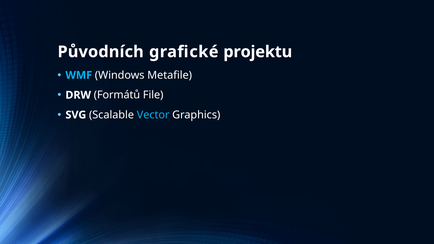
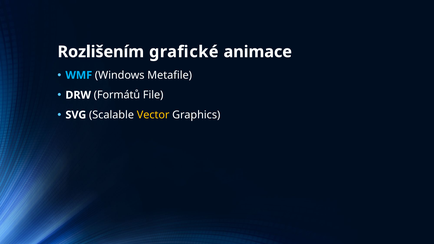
Původních: Původních -> Rozlišením (101, 52)
projektu: projektu -> animace (258, 52)
Vector colour: light blue -> yellow (153, 115)
